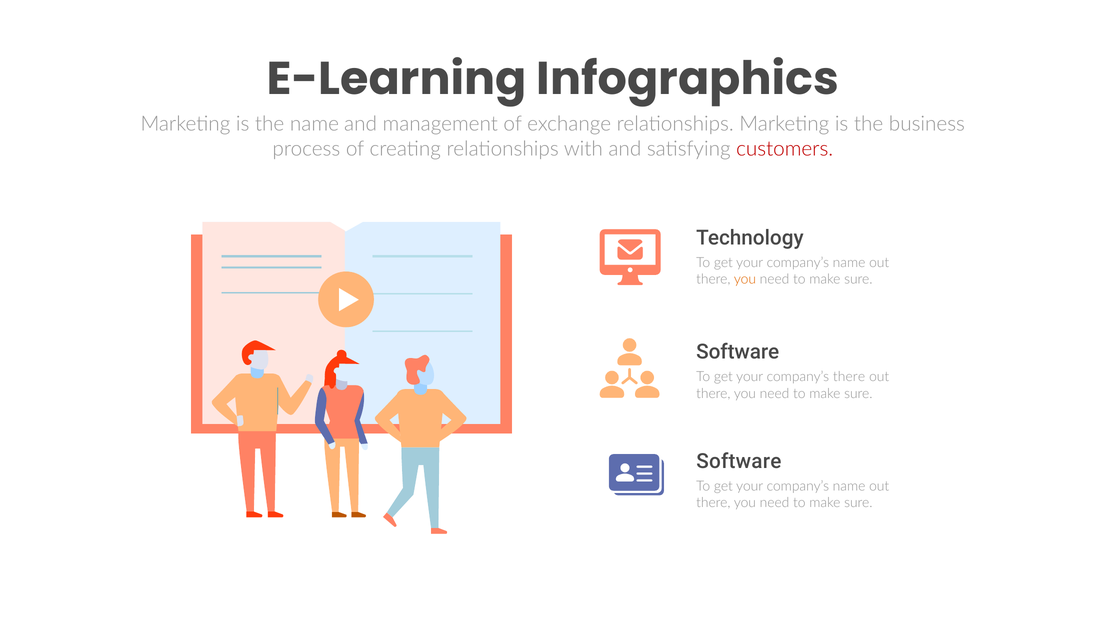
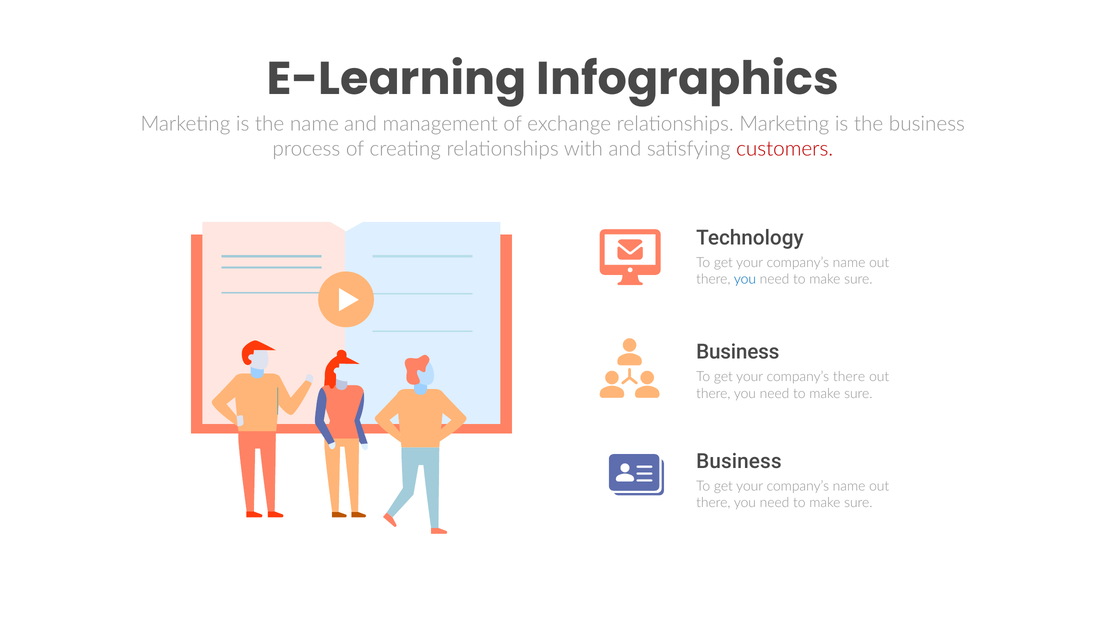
you colour: orange -> blue (745, 279)
Software: Software -> Business (738, 352)
Software: Software -> Business (739, 462)
